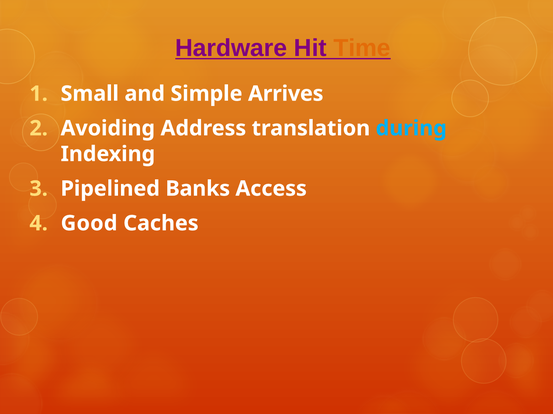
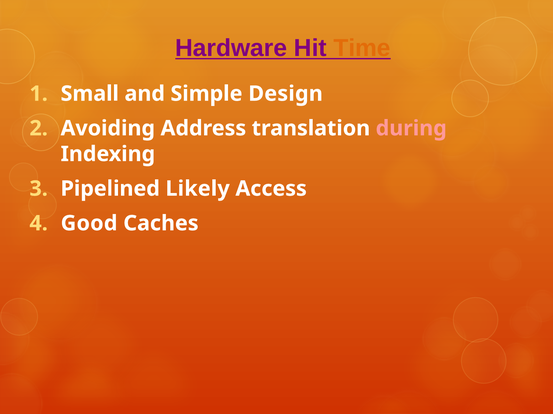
Arrives: Arrives -> Design (286, 94)
during colour: light blue -> pink (411, 129)
Banks: Banks -> Likely (198, 189)
